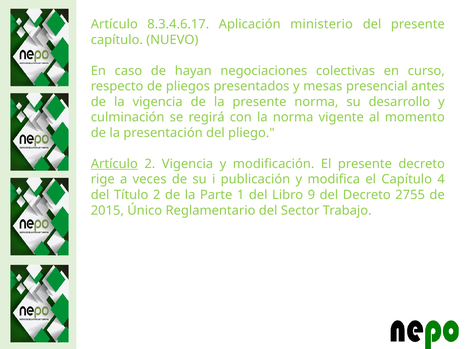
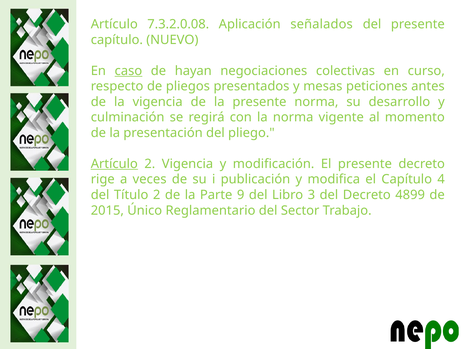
8.3.4.6.17: 8.3.4.6.17 -> 7.3.2.0.08 (178, 24)
ministerio: ministerio -> señalados (322, 24)
caso underline: none -> present (128, 71)
presencial: presencial -> peticiones (377, 86)
1: 1 -> 9 (241, 195)
9: 9 -> 3 (311, 195)
2755: 2755 -> 4899 (410, 195)
